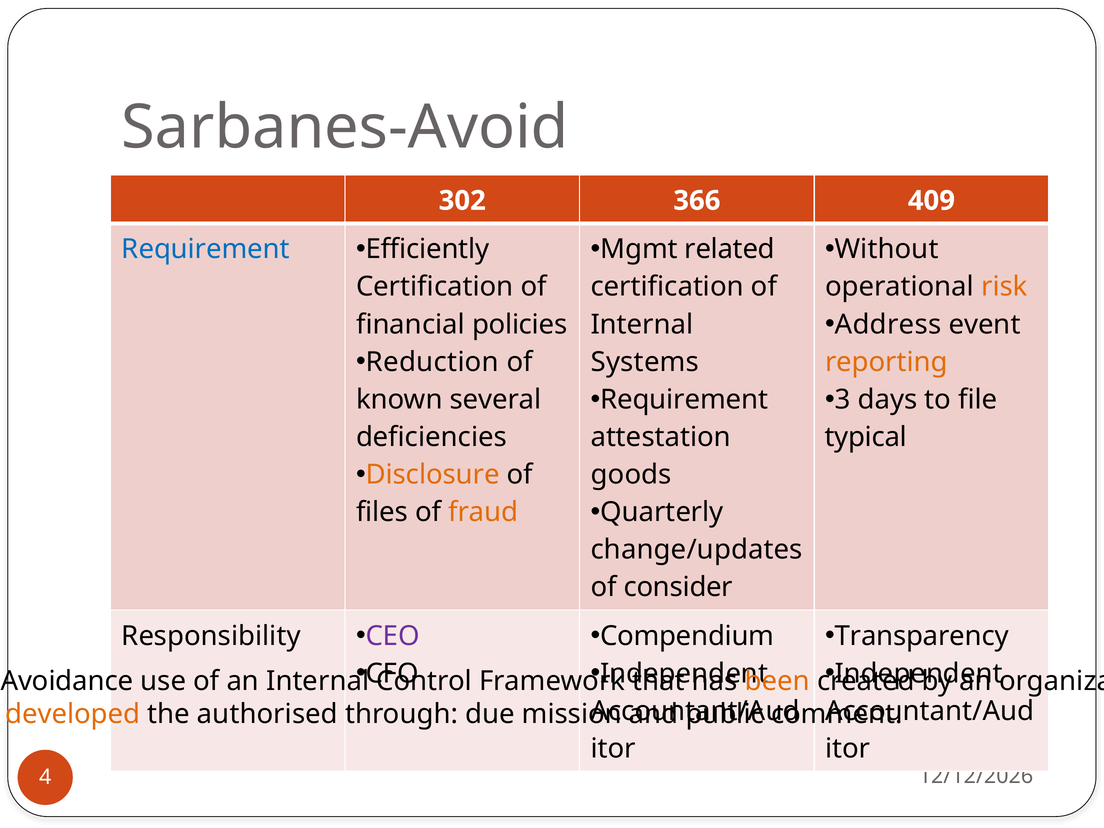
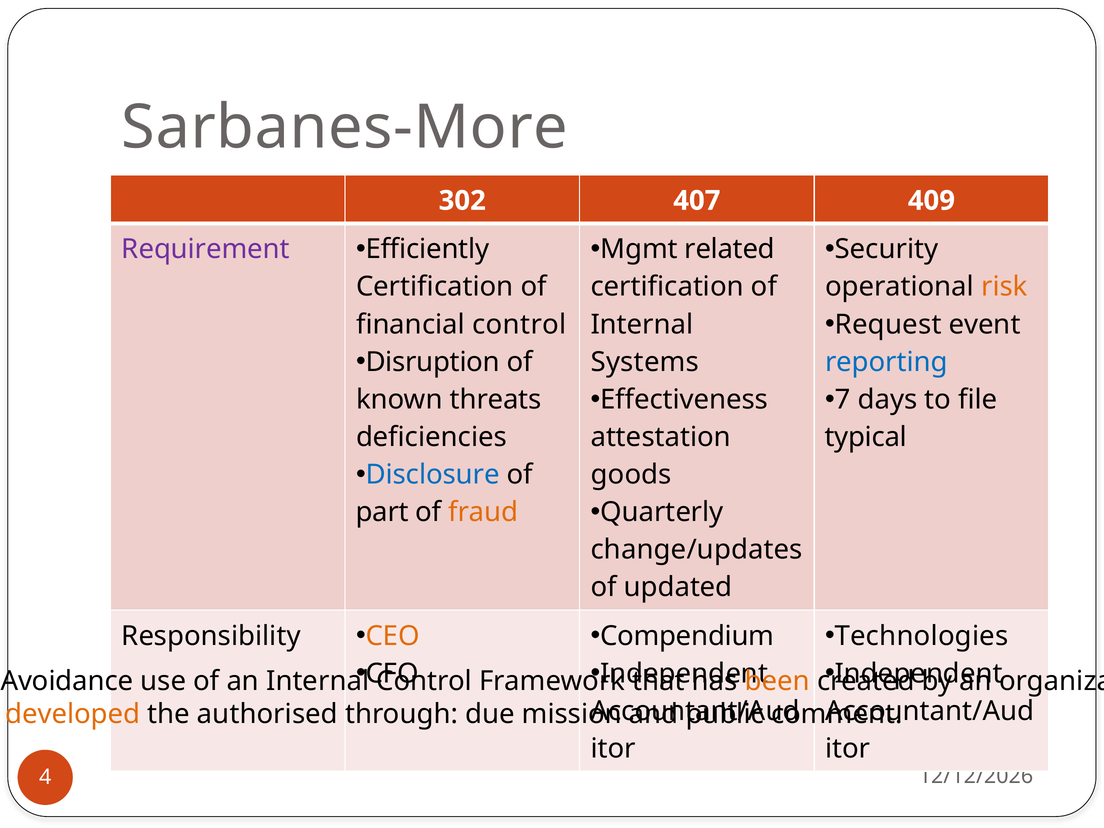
Sarbanes-Avoid: Sarbanes-Avoid -> Sarbanes-More (345, 128)
366: 366 -> 407 (697, 201)
Without: Without -> Security (887, 249)
Requirement colour: blue -> purple (206, 249)
Address: Address -> Request (888, 324)
financial policies: policies -> control (519, 324)
Reduction: Reduction -> Disruption (433, 362)
reporting colour: orange -> blue (886, 362)
Requirement: Requirement -> Effectiveness (684, 400)
3: 3 -> 7 (843, 400)
several: several -> threats (496, 400)
Disclosure colour: orange -> blue (433, 475)
files: files -> part (382, 512)
consider: consider -> updated (678, 587)
Transparency: Transparency -> Technologies (922, 636)
CEO colour: purple -> orange (393, 636)
